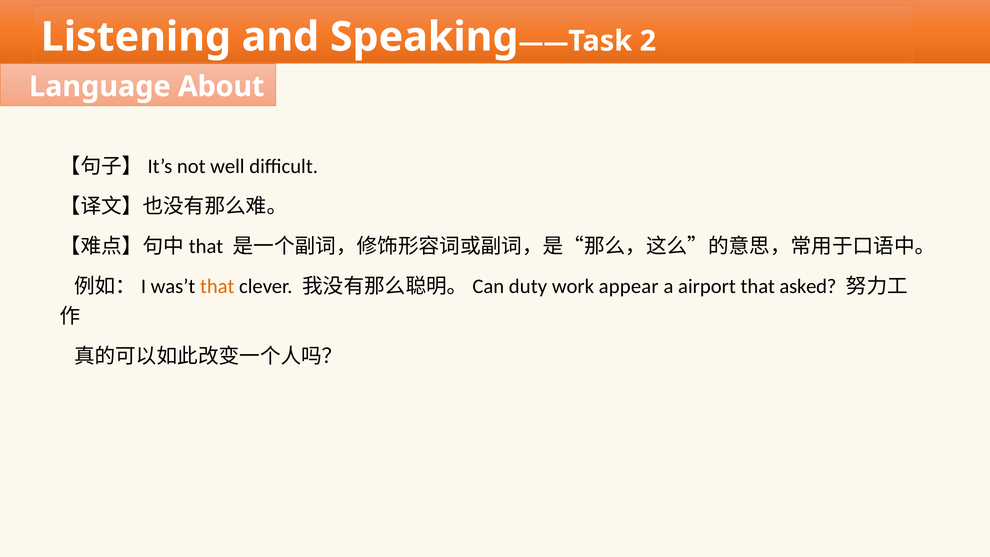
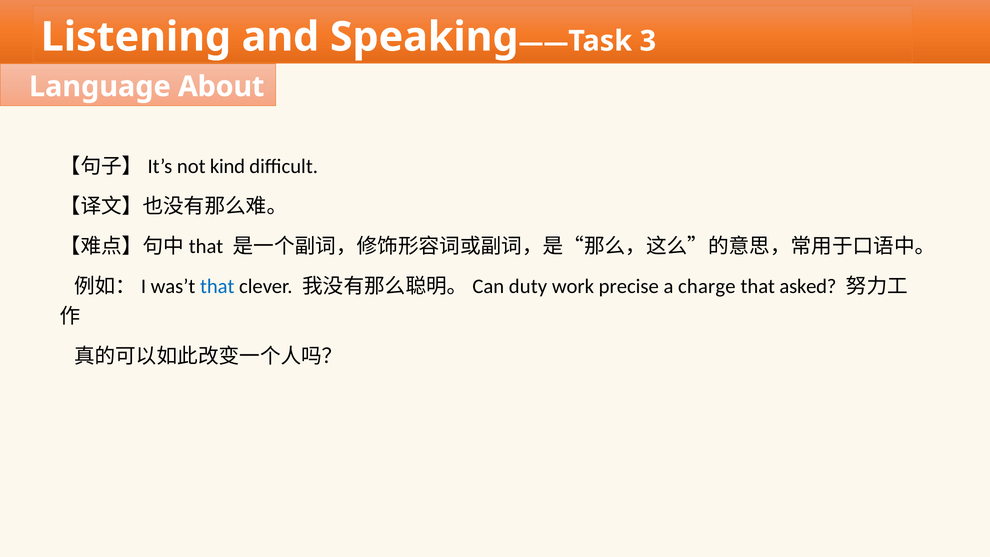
2: 2 -> 3 (648, 41)
well: well -> kind (227, 166)
that colour: orange -> blue (217, 286)
appear: appear -> precise (629, 286)
airport: airport -> charge (707, 286)
